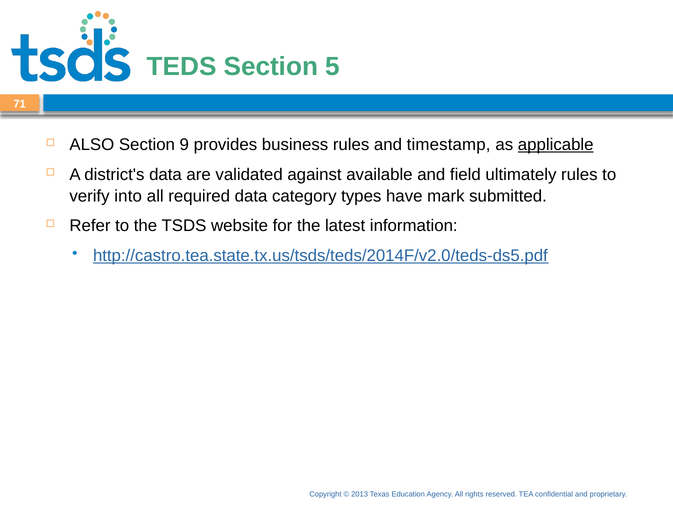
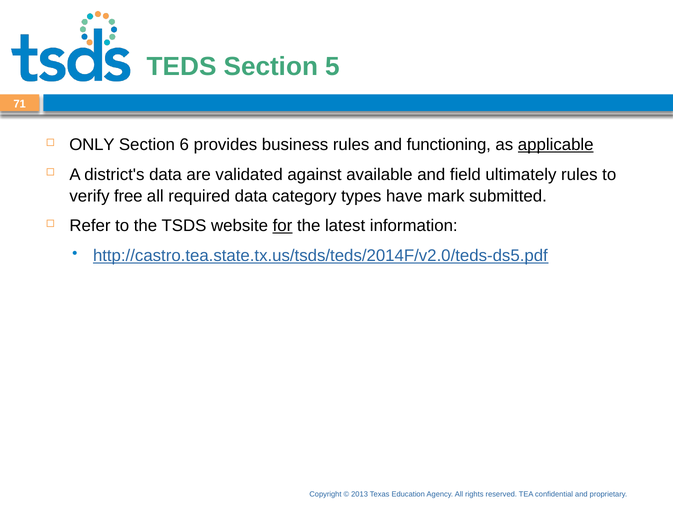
ALSO: ALSO -> ONLY (92, 145)
9: 9 -> 6 (184, 145)
timestamp: timestamp -> functioning (449, 145)
into: into -> free (128, 196)
for underline: none -> present (283, 226)
